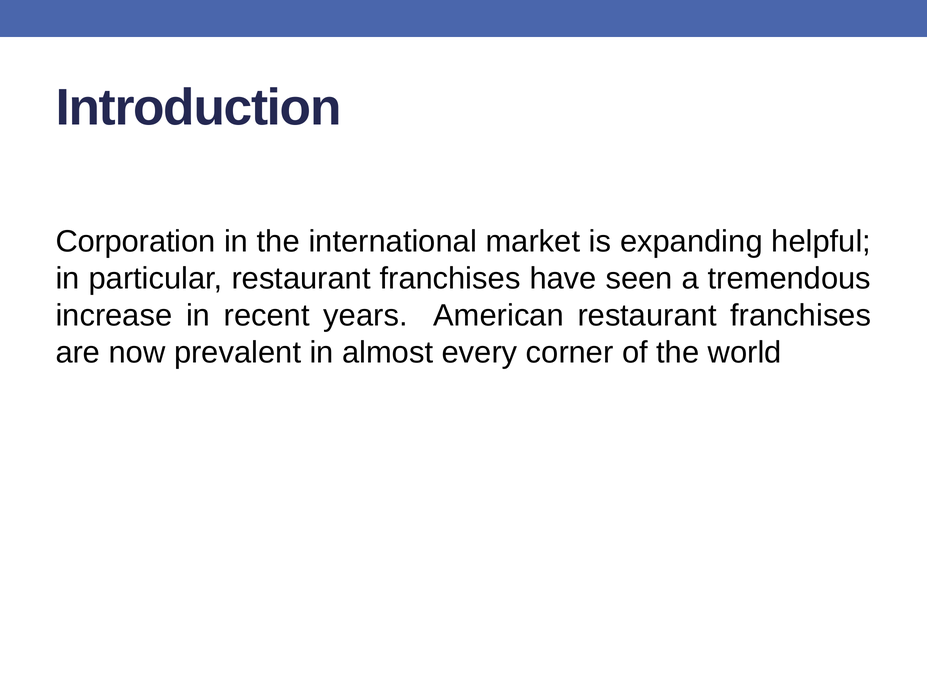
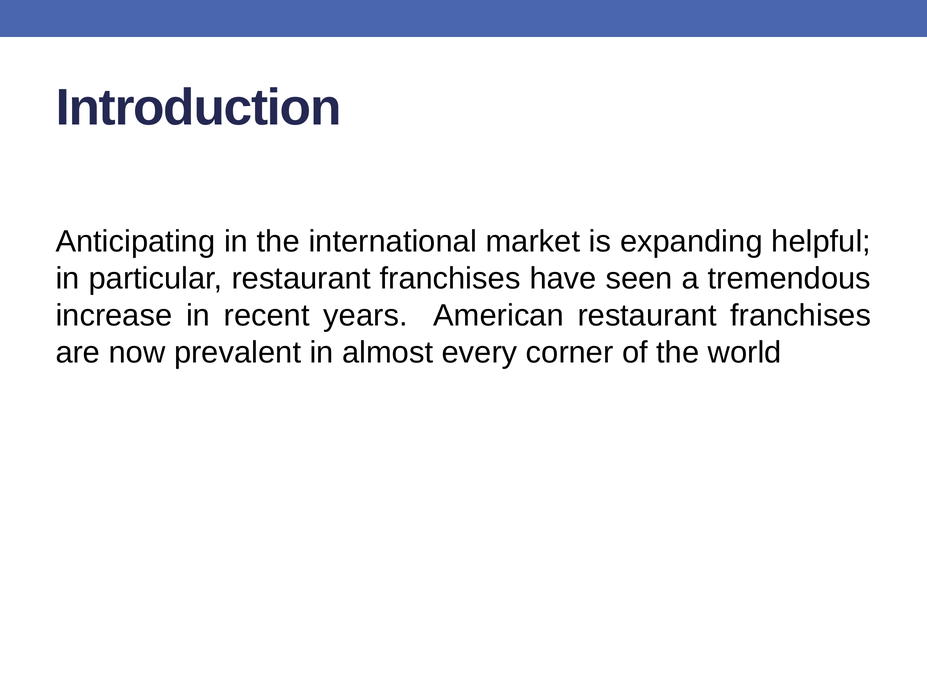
Corporation: Corporation -> Anticipating (135, 242)
